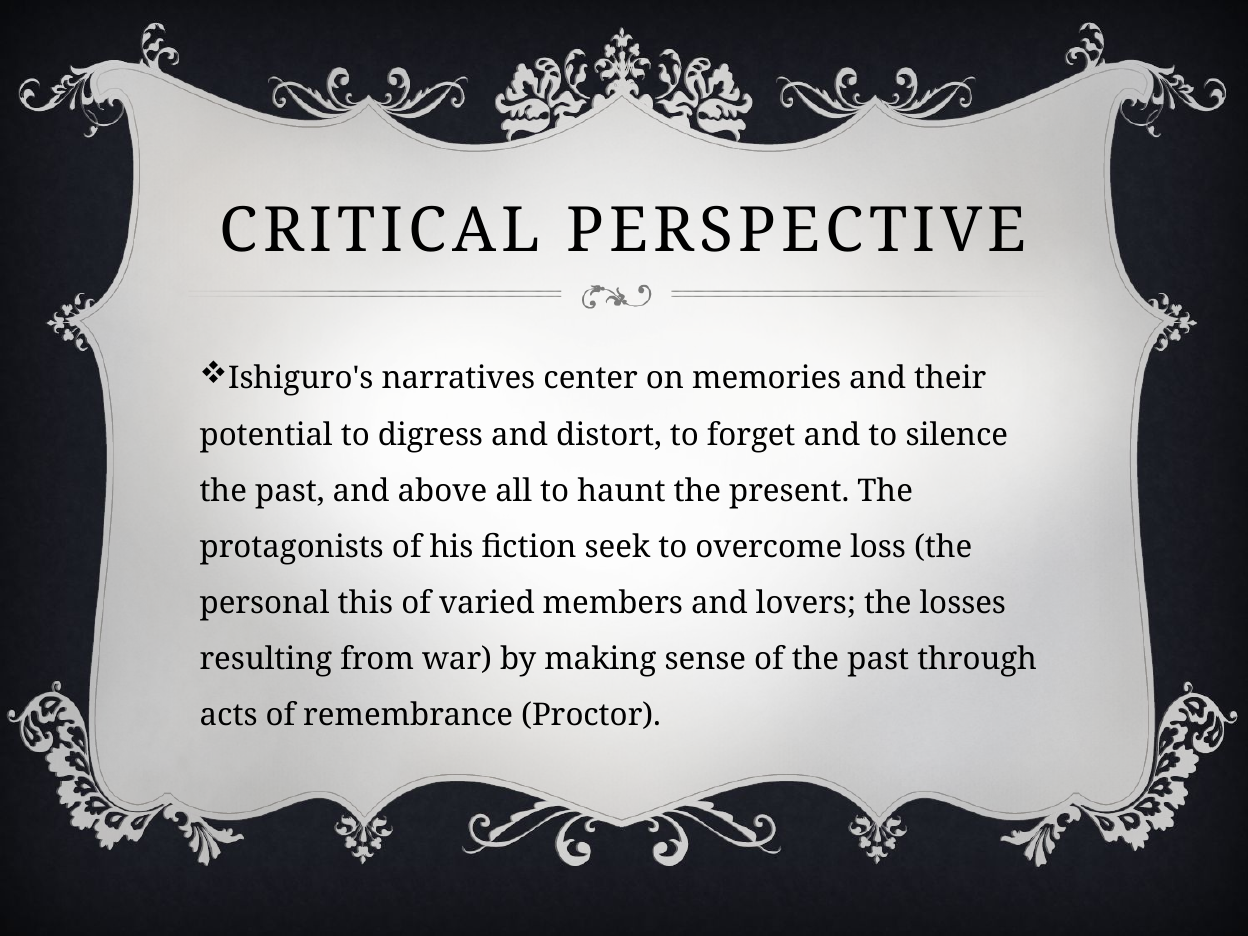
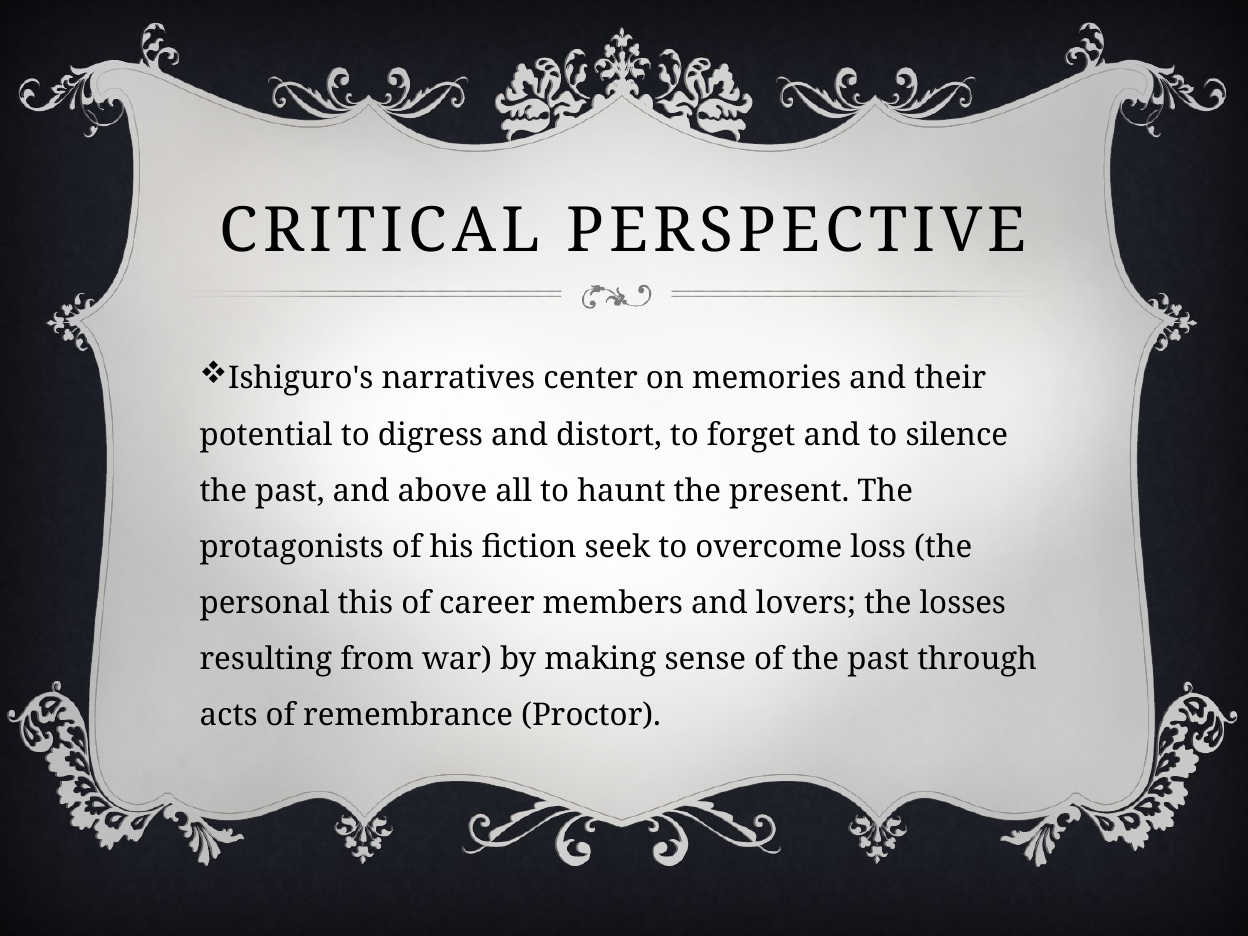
varied: varied -> career (487, 603)
